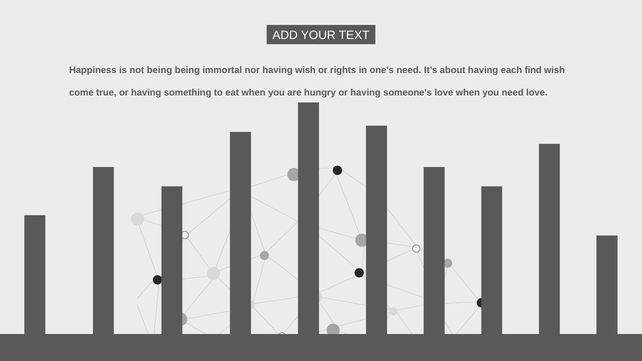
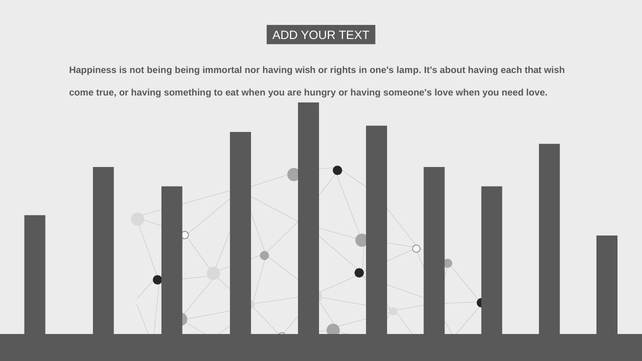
one's need: need -> lamp (409, 70)
find: find -> that (533, 70)
